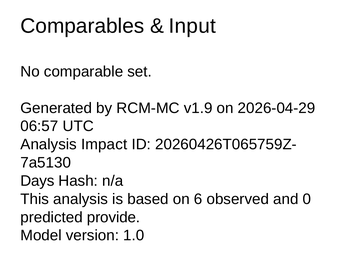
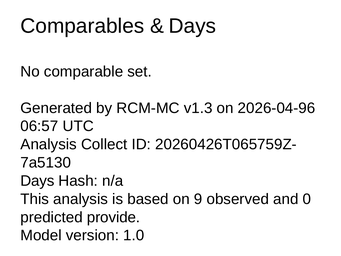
Input: Input -> Days (192, 26)
v1.9: v1.9 -> v1.3 (198, 108)
2026-04-29: 2026-04-29 -> 2026-04-96 (277, 108)
Impact: Impact -> Collect (104, 144)
6: 6 -> 9 (198, 199)
